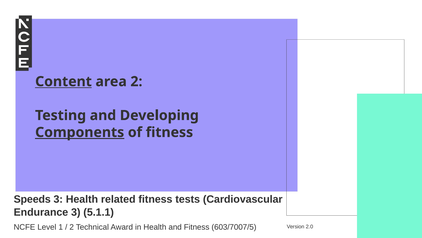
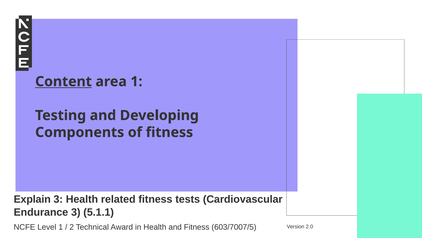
area 2: 2 -> 1 (136, 81)
Components underline: present -> none (80, 132)
Speeds: Speeds -> Explain (32, 199)
